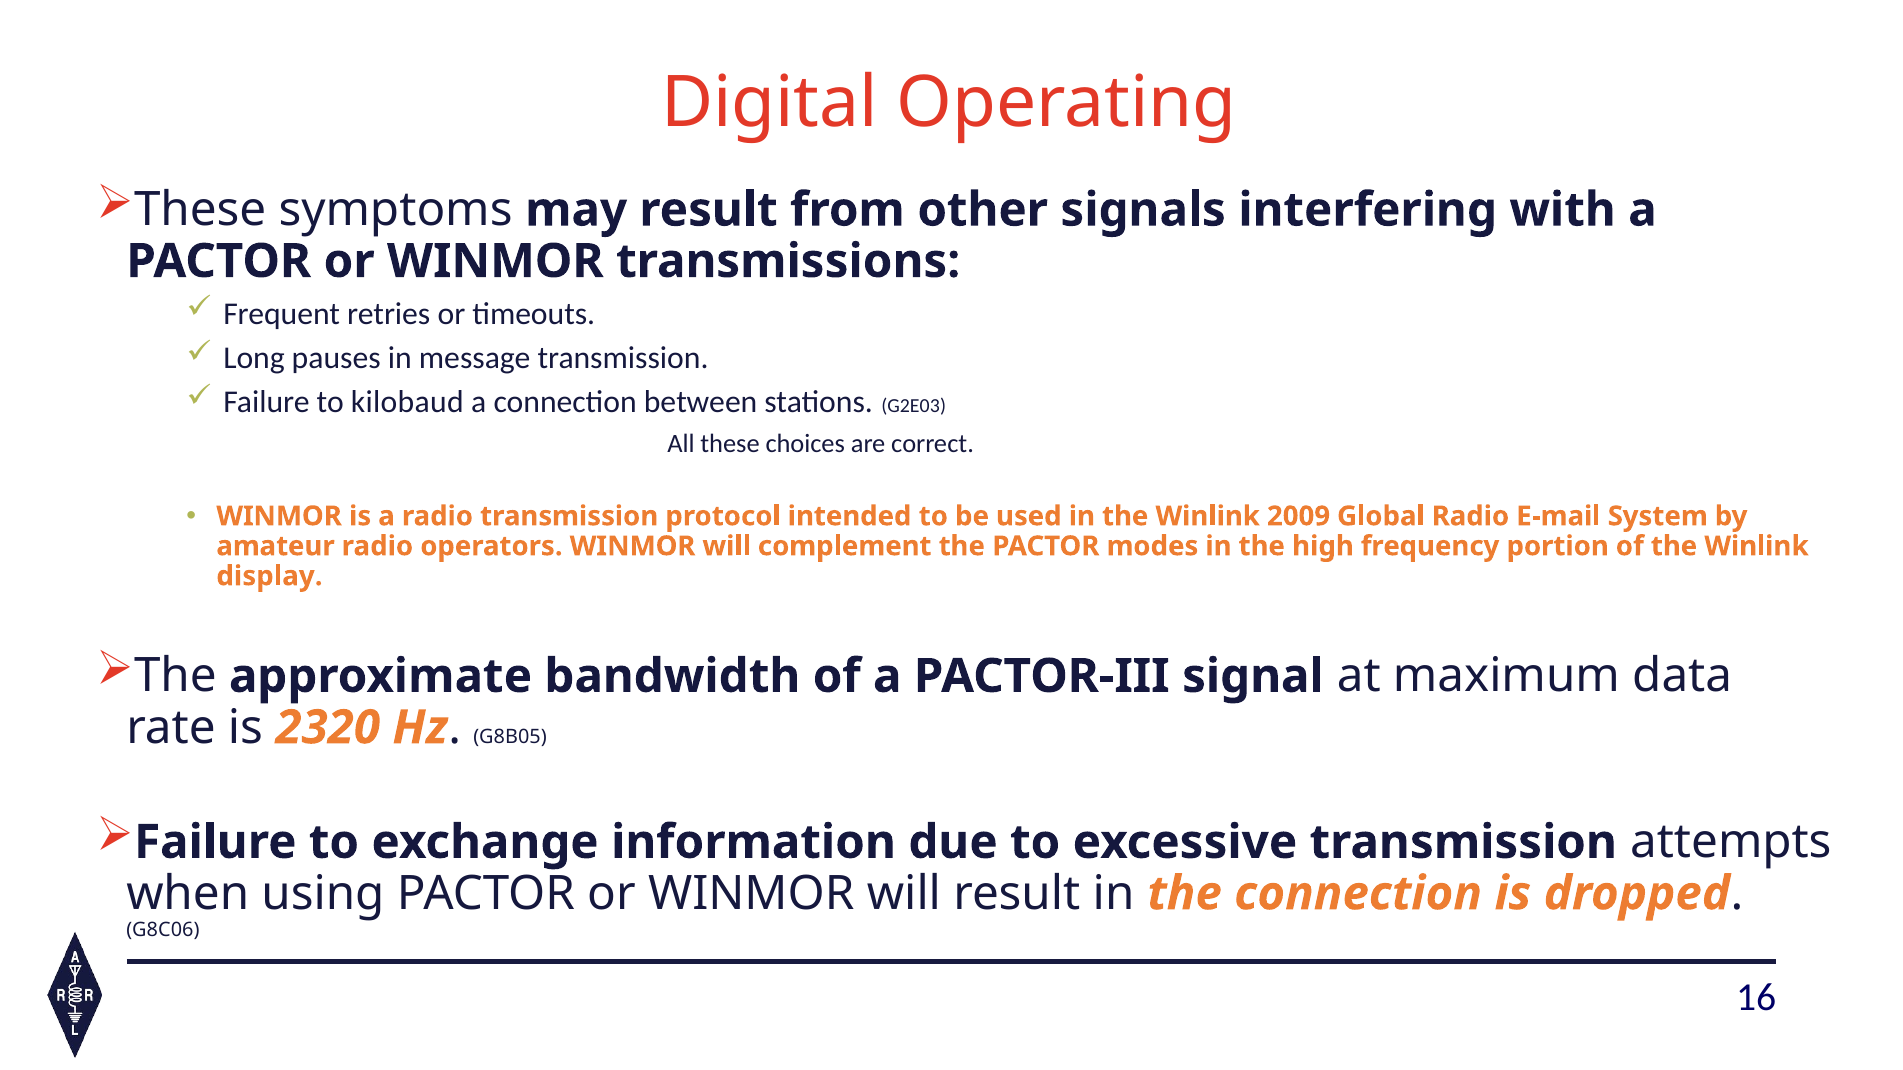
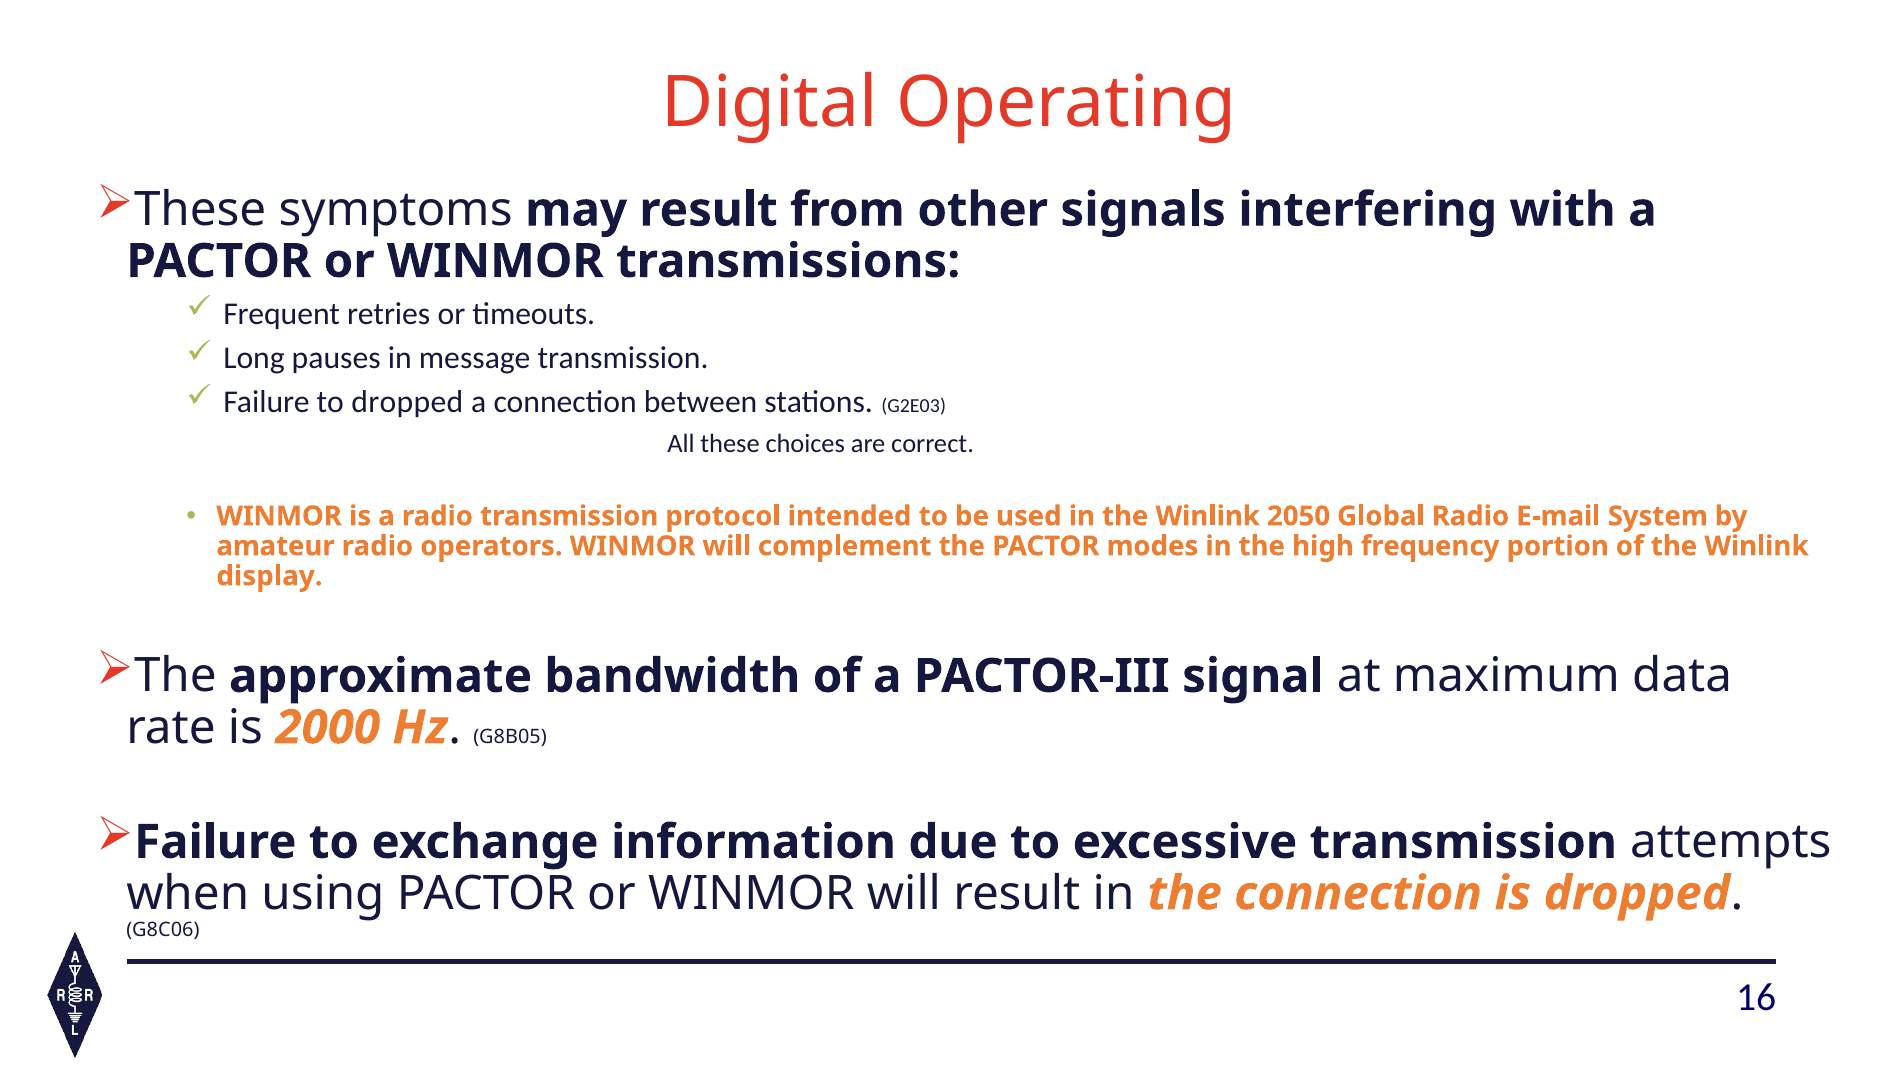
to kilobaud: kilobaud -> dropped (407, 403)
2009: 2009 -> 2050 (1299, 516)
2320: 2320 -> 2000 (328, 728)
